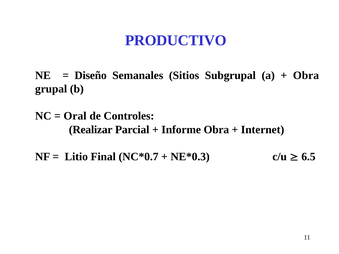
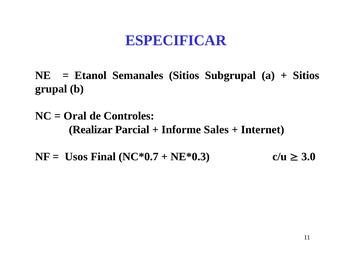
PRODUCTIVO: PRODUCTIVO -> ESPECIFICAR (176, 40)
Diseño: Diseño -> Etanol (91, 75)
Obra: Obra -> Sitios (306, 75)
Informe Obra: Obra -> Sales (216, 130)
Litio: Litio -> Usos (76, 157)
6.5: 6.5 -> 3.0 (308, 157)
